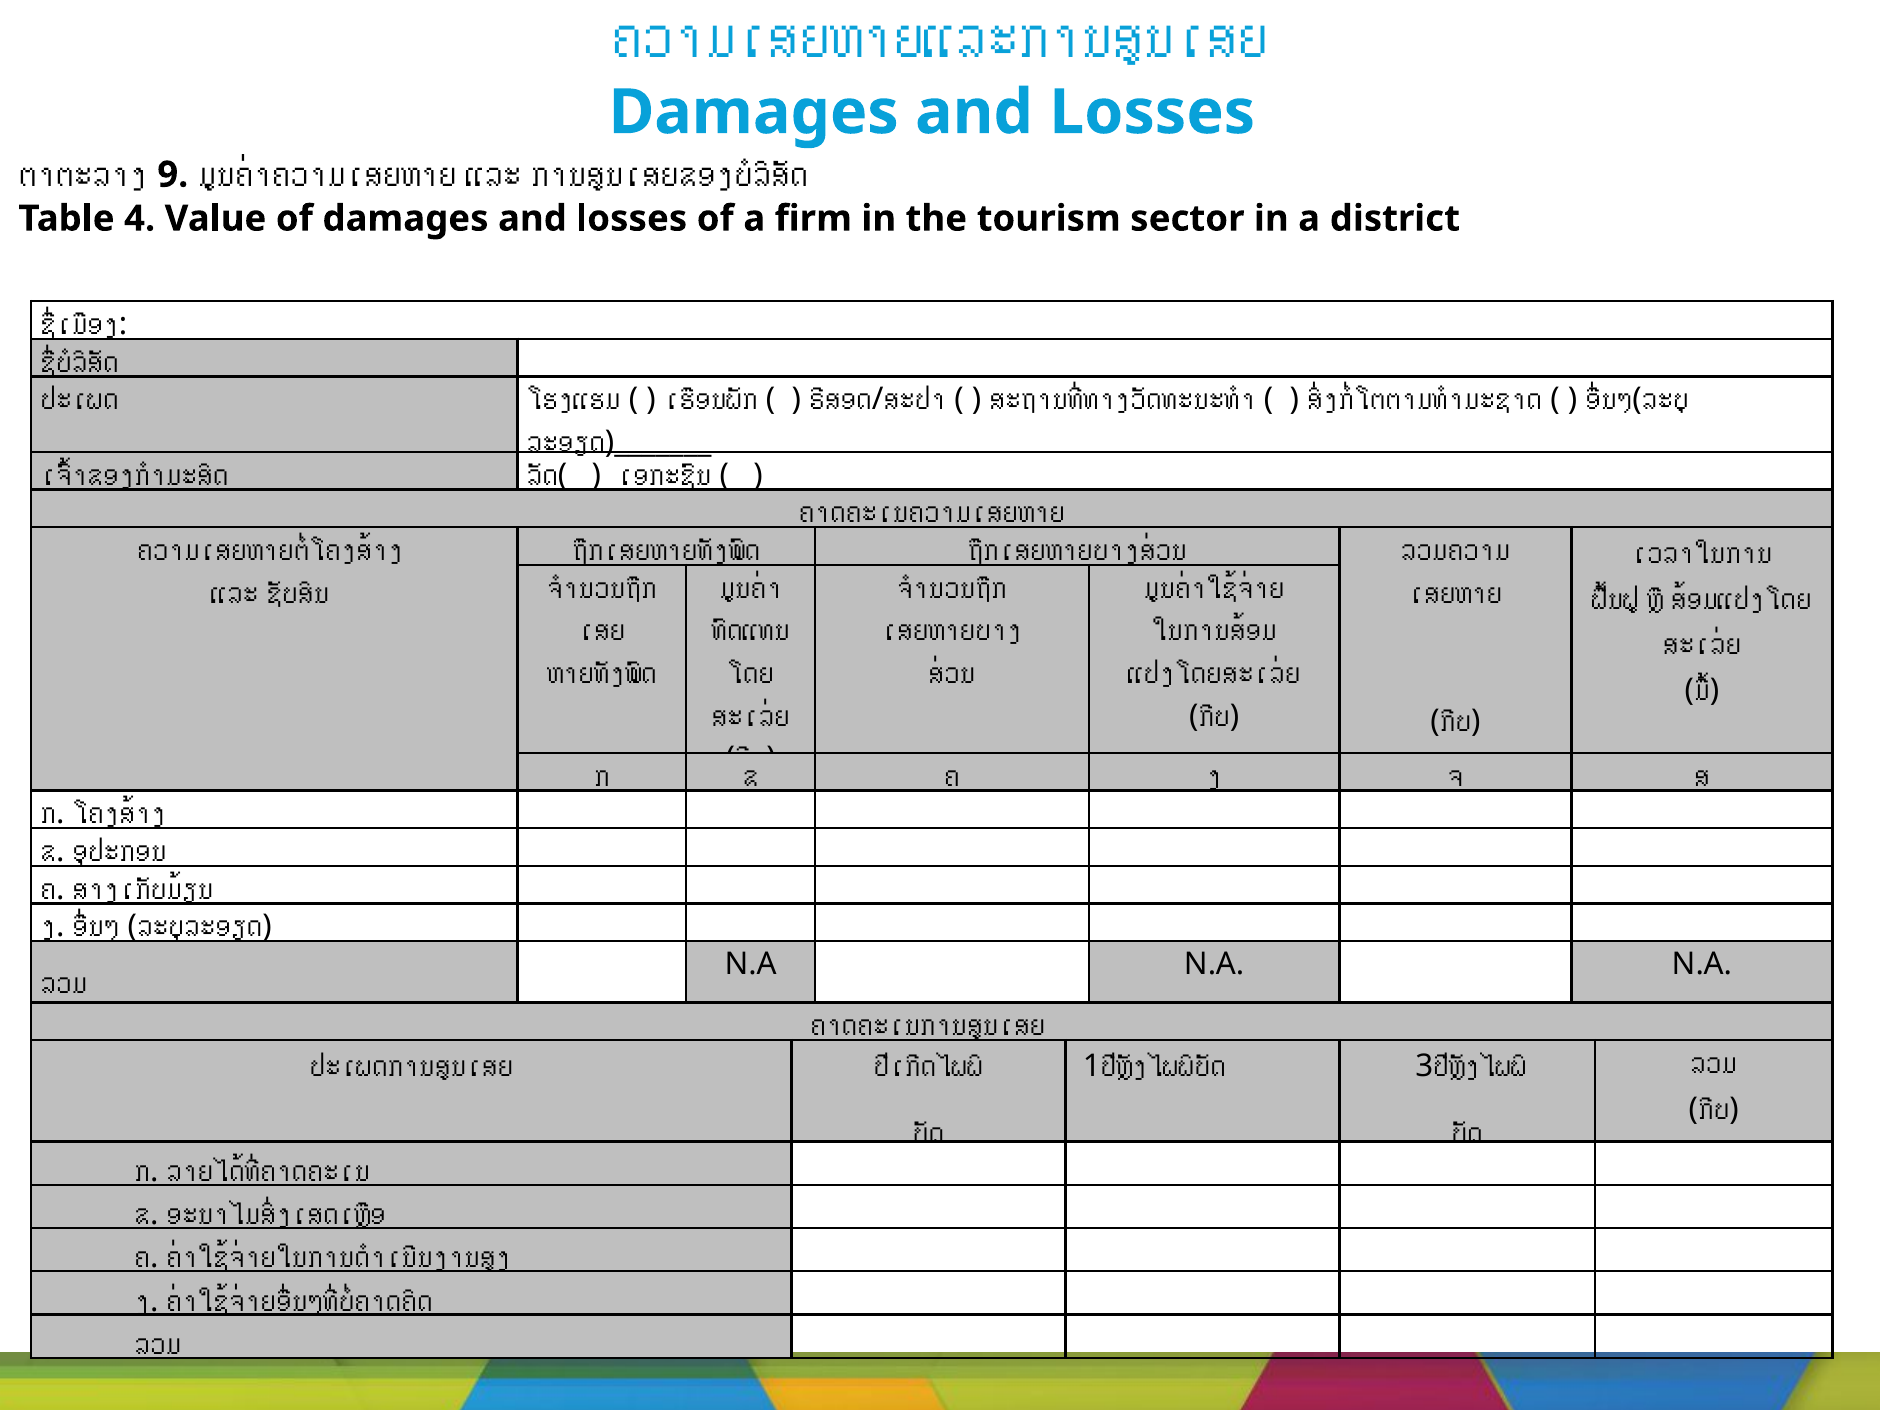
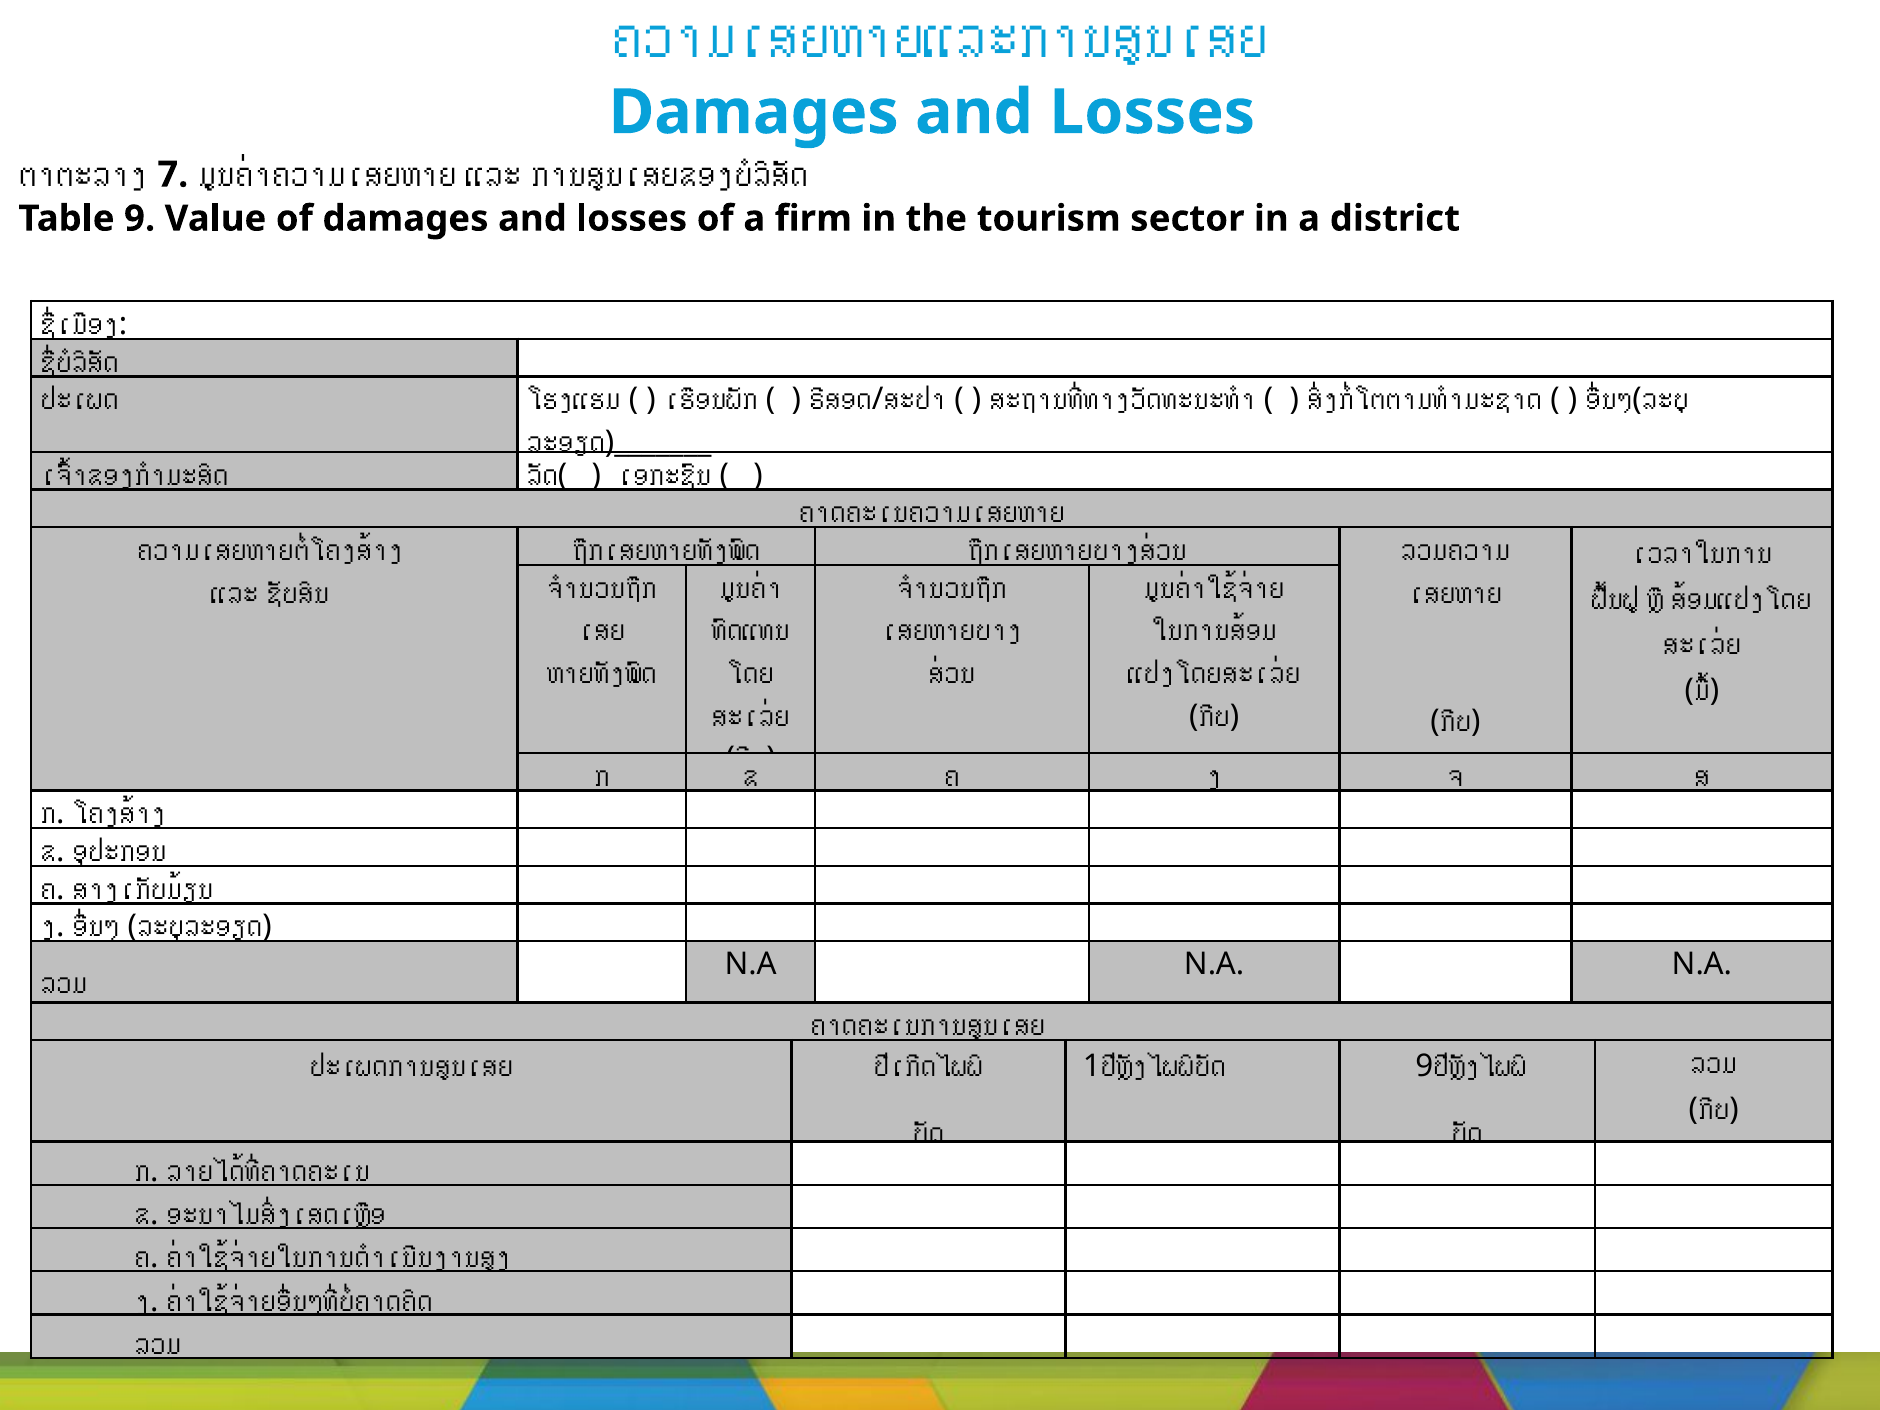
9: 9 -> 7 (173, 175)
Table 4: 4 -> 9 (140, 219)
3: 3 -> 9 (1424, 1066)
